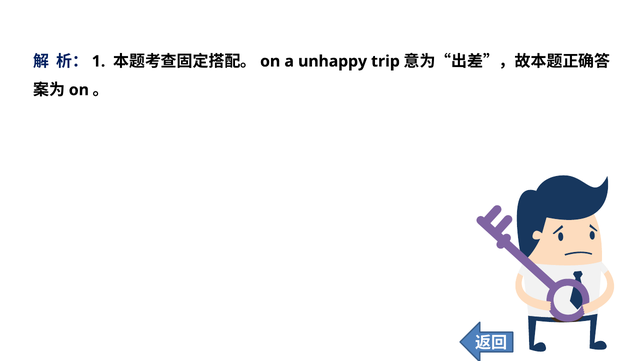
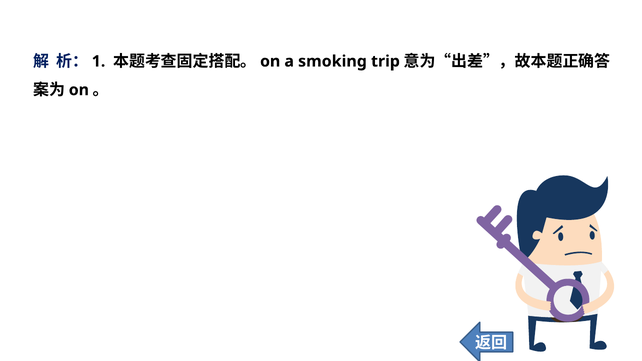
unhappy: unhappy -> smoking (332, 61)
